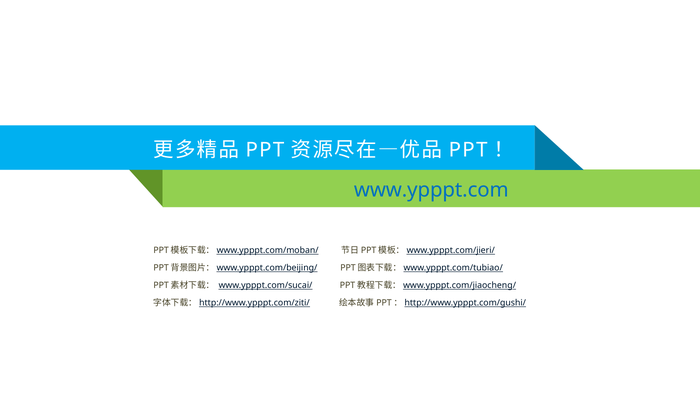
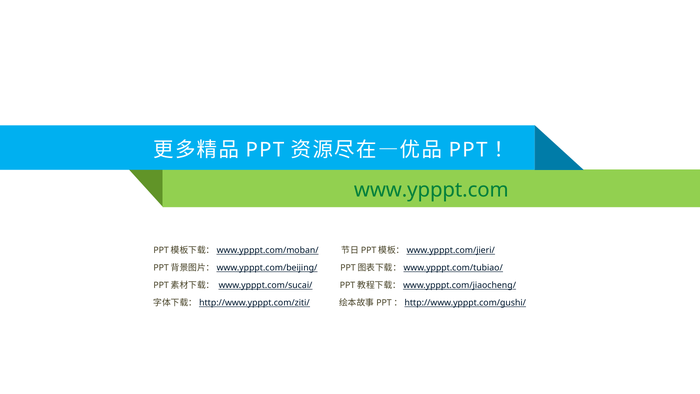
www.ypppt.com colour: blue -> green (431, 190)
